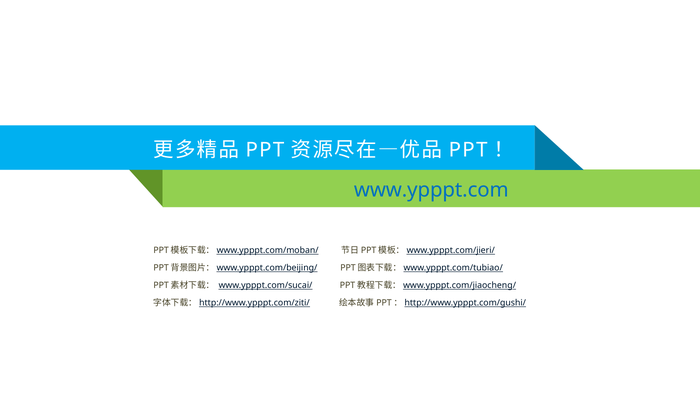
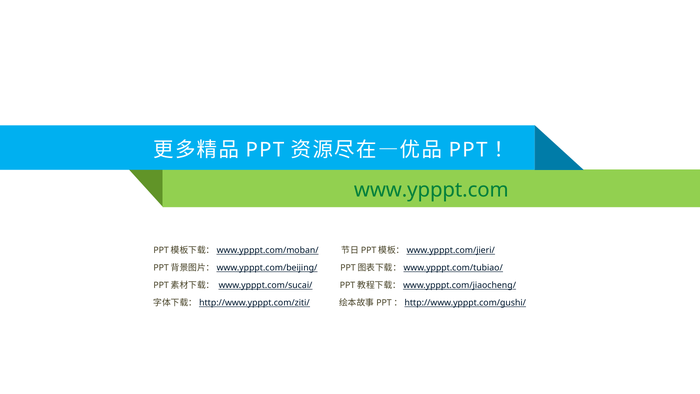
www.ypppt.com colour: blue -> green (431, 190)
